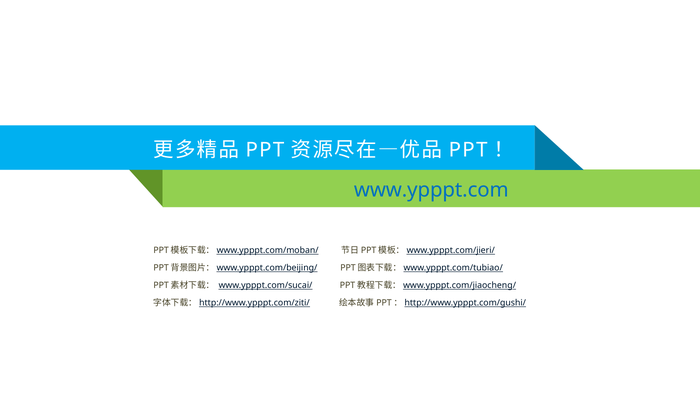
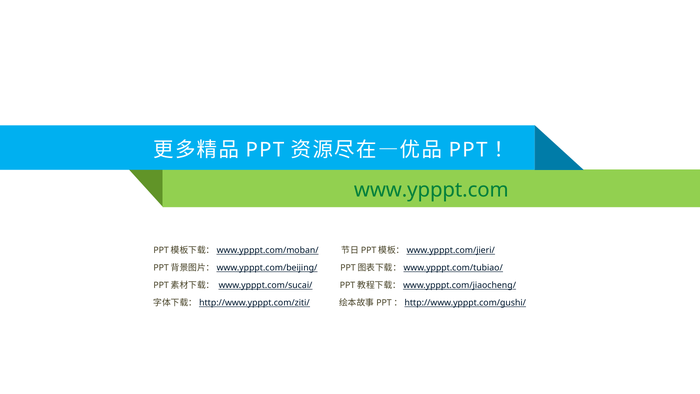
www.ypppt.com colour: blue -> green (431, 190)
